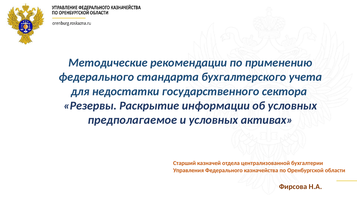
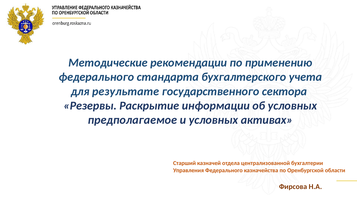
недостатки: недостатки -> результате (126, 91)
